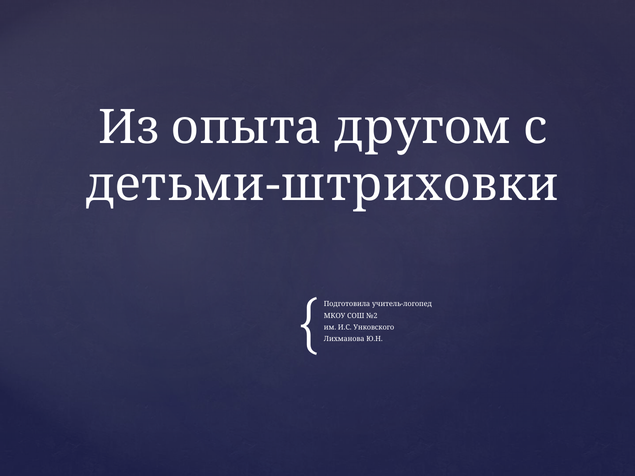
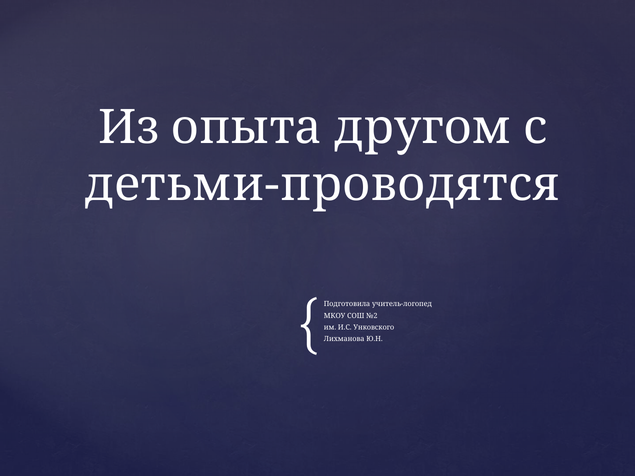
детьми-штриховки: детьми-штриховки -> детьми-проводятся (322, 185)
